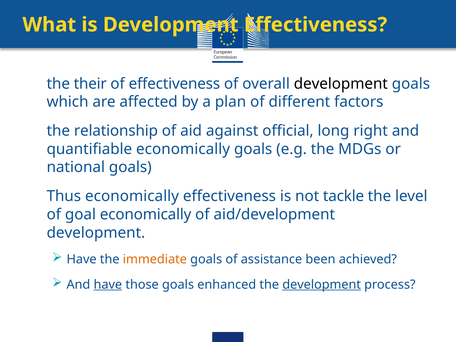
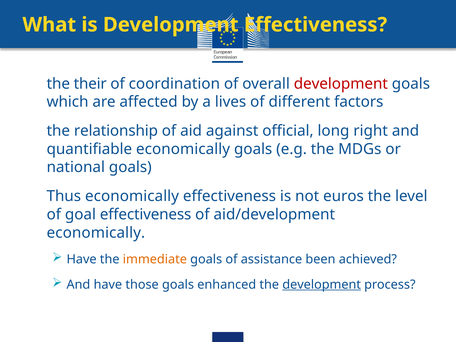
of effectiveness: effectiveness -> coordination (174, 84)
development colour: black -> red (341, 84)
plan: plan -> lives (231, 102)
tackle: tackle -> euros (343, 196)
goal economically: economically -> effectiveness (146, 214)
development: development -> economically (96, 233)
have underline: present -> none (108, 285)
